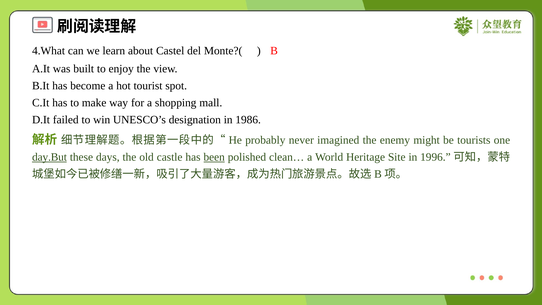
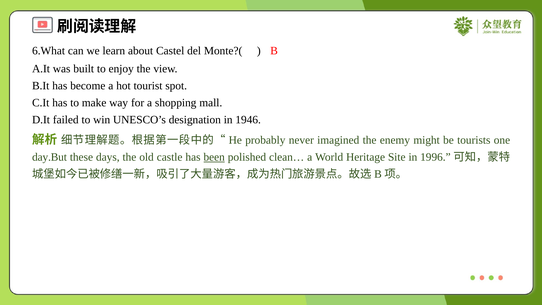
4.What: 4.What -> 6.What (49, 51)
1986: 1986 -> 1946 (248, 120)
day.But underline: present -> none (50, 157)
